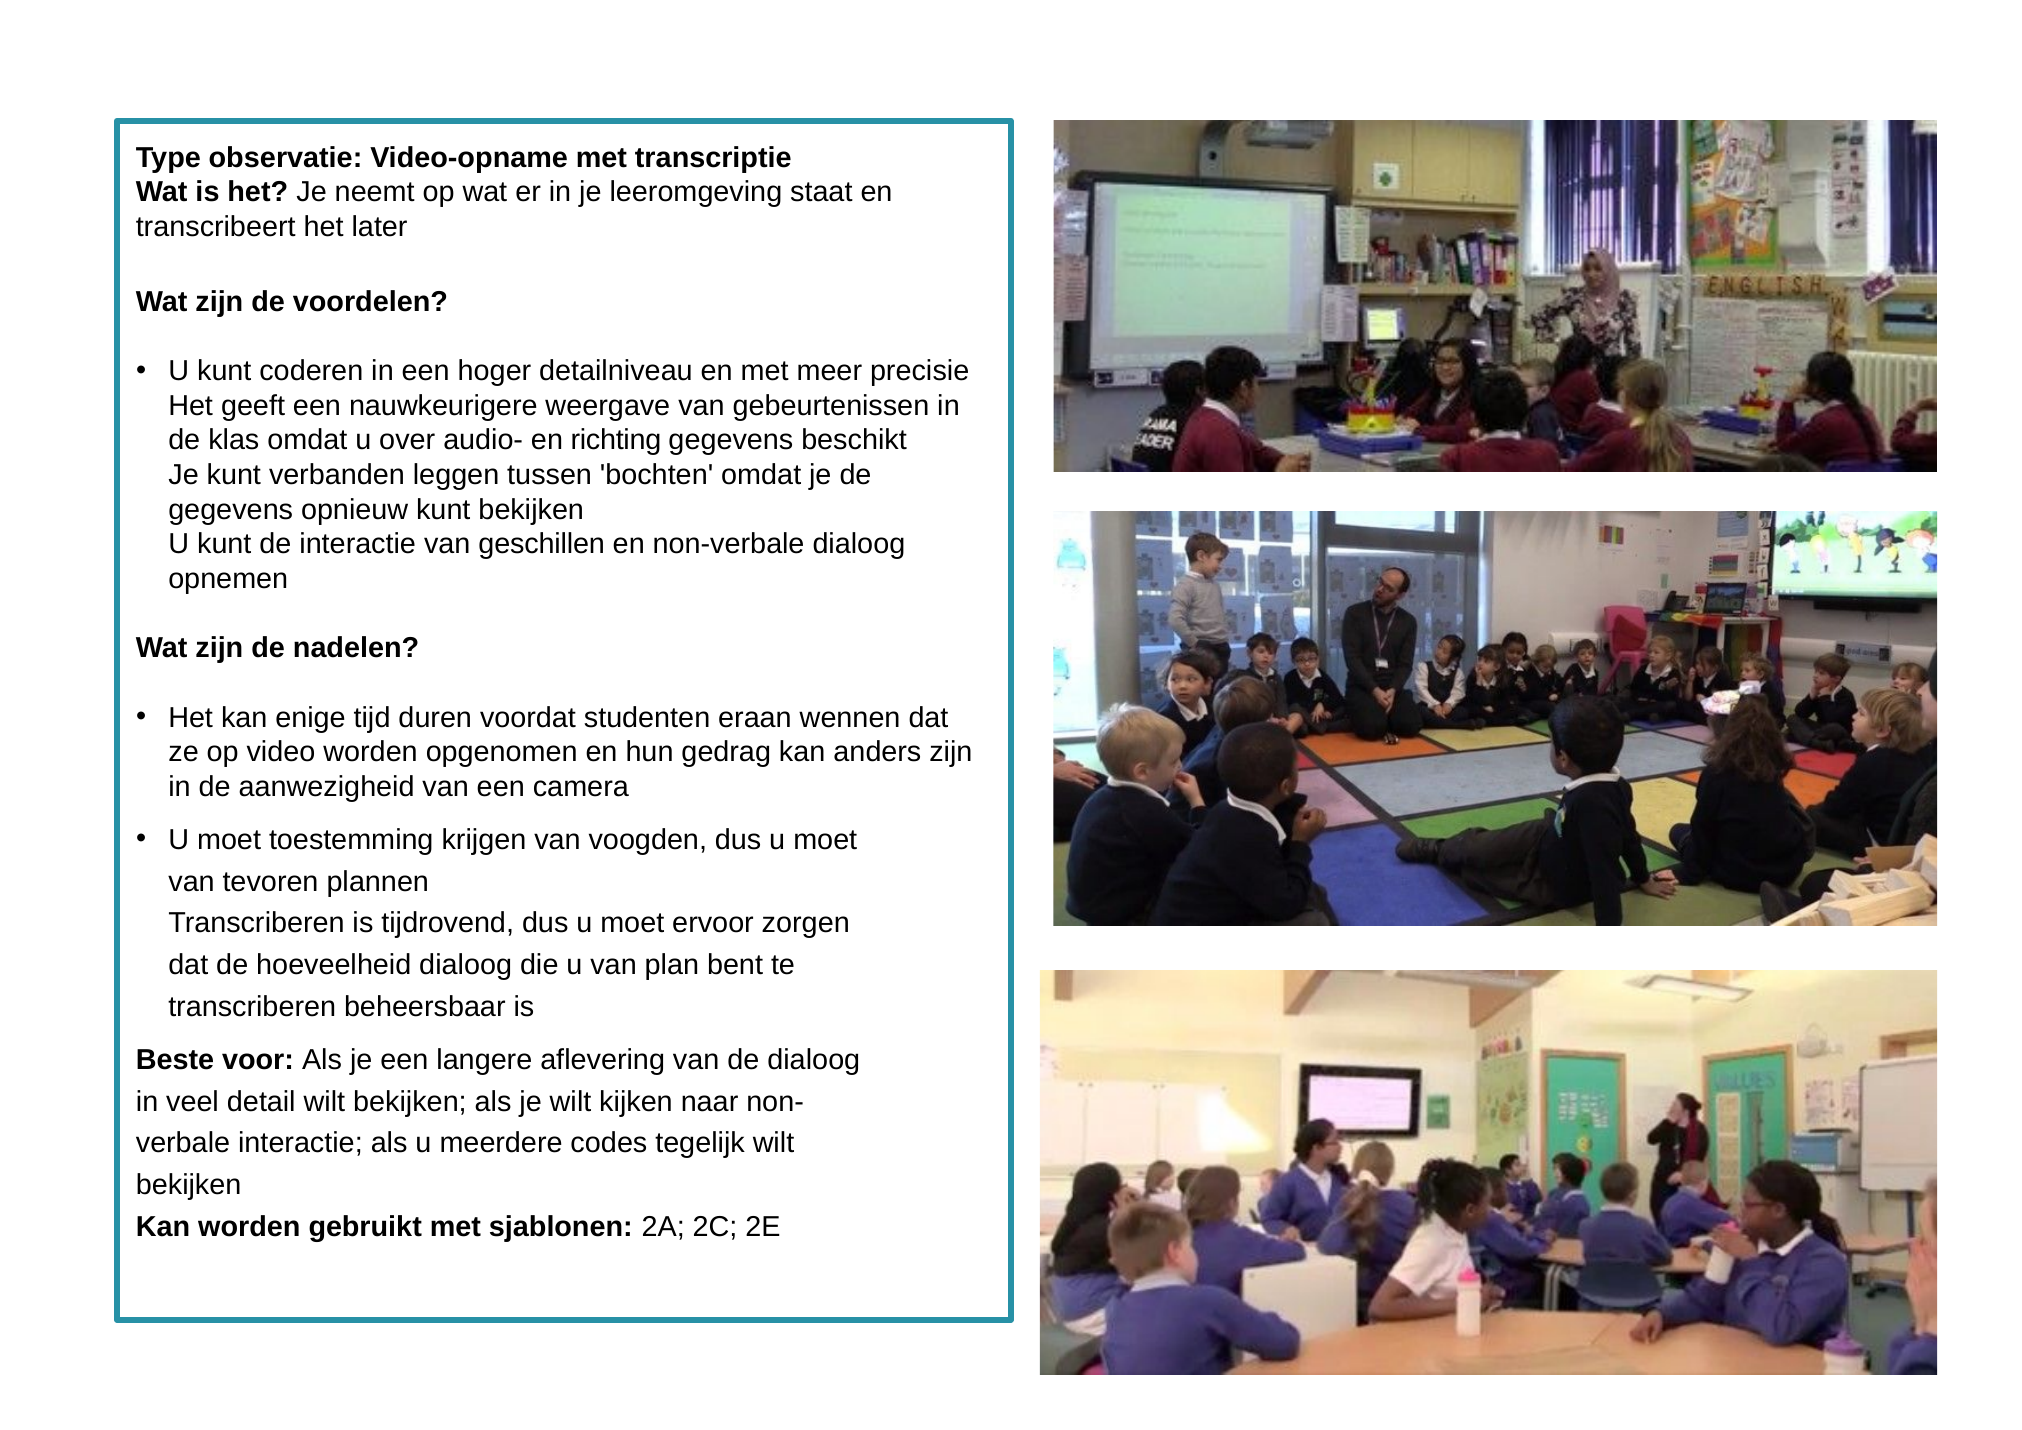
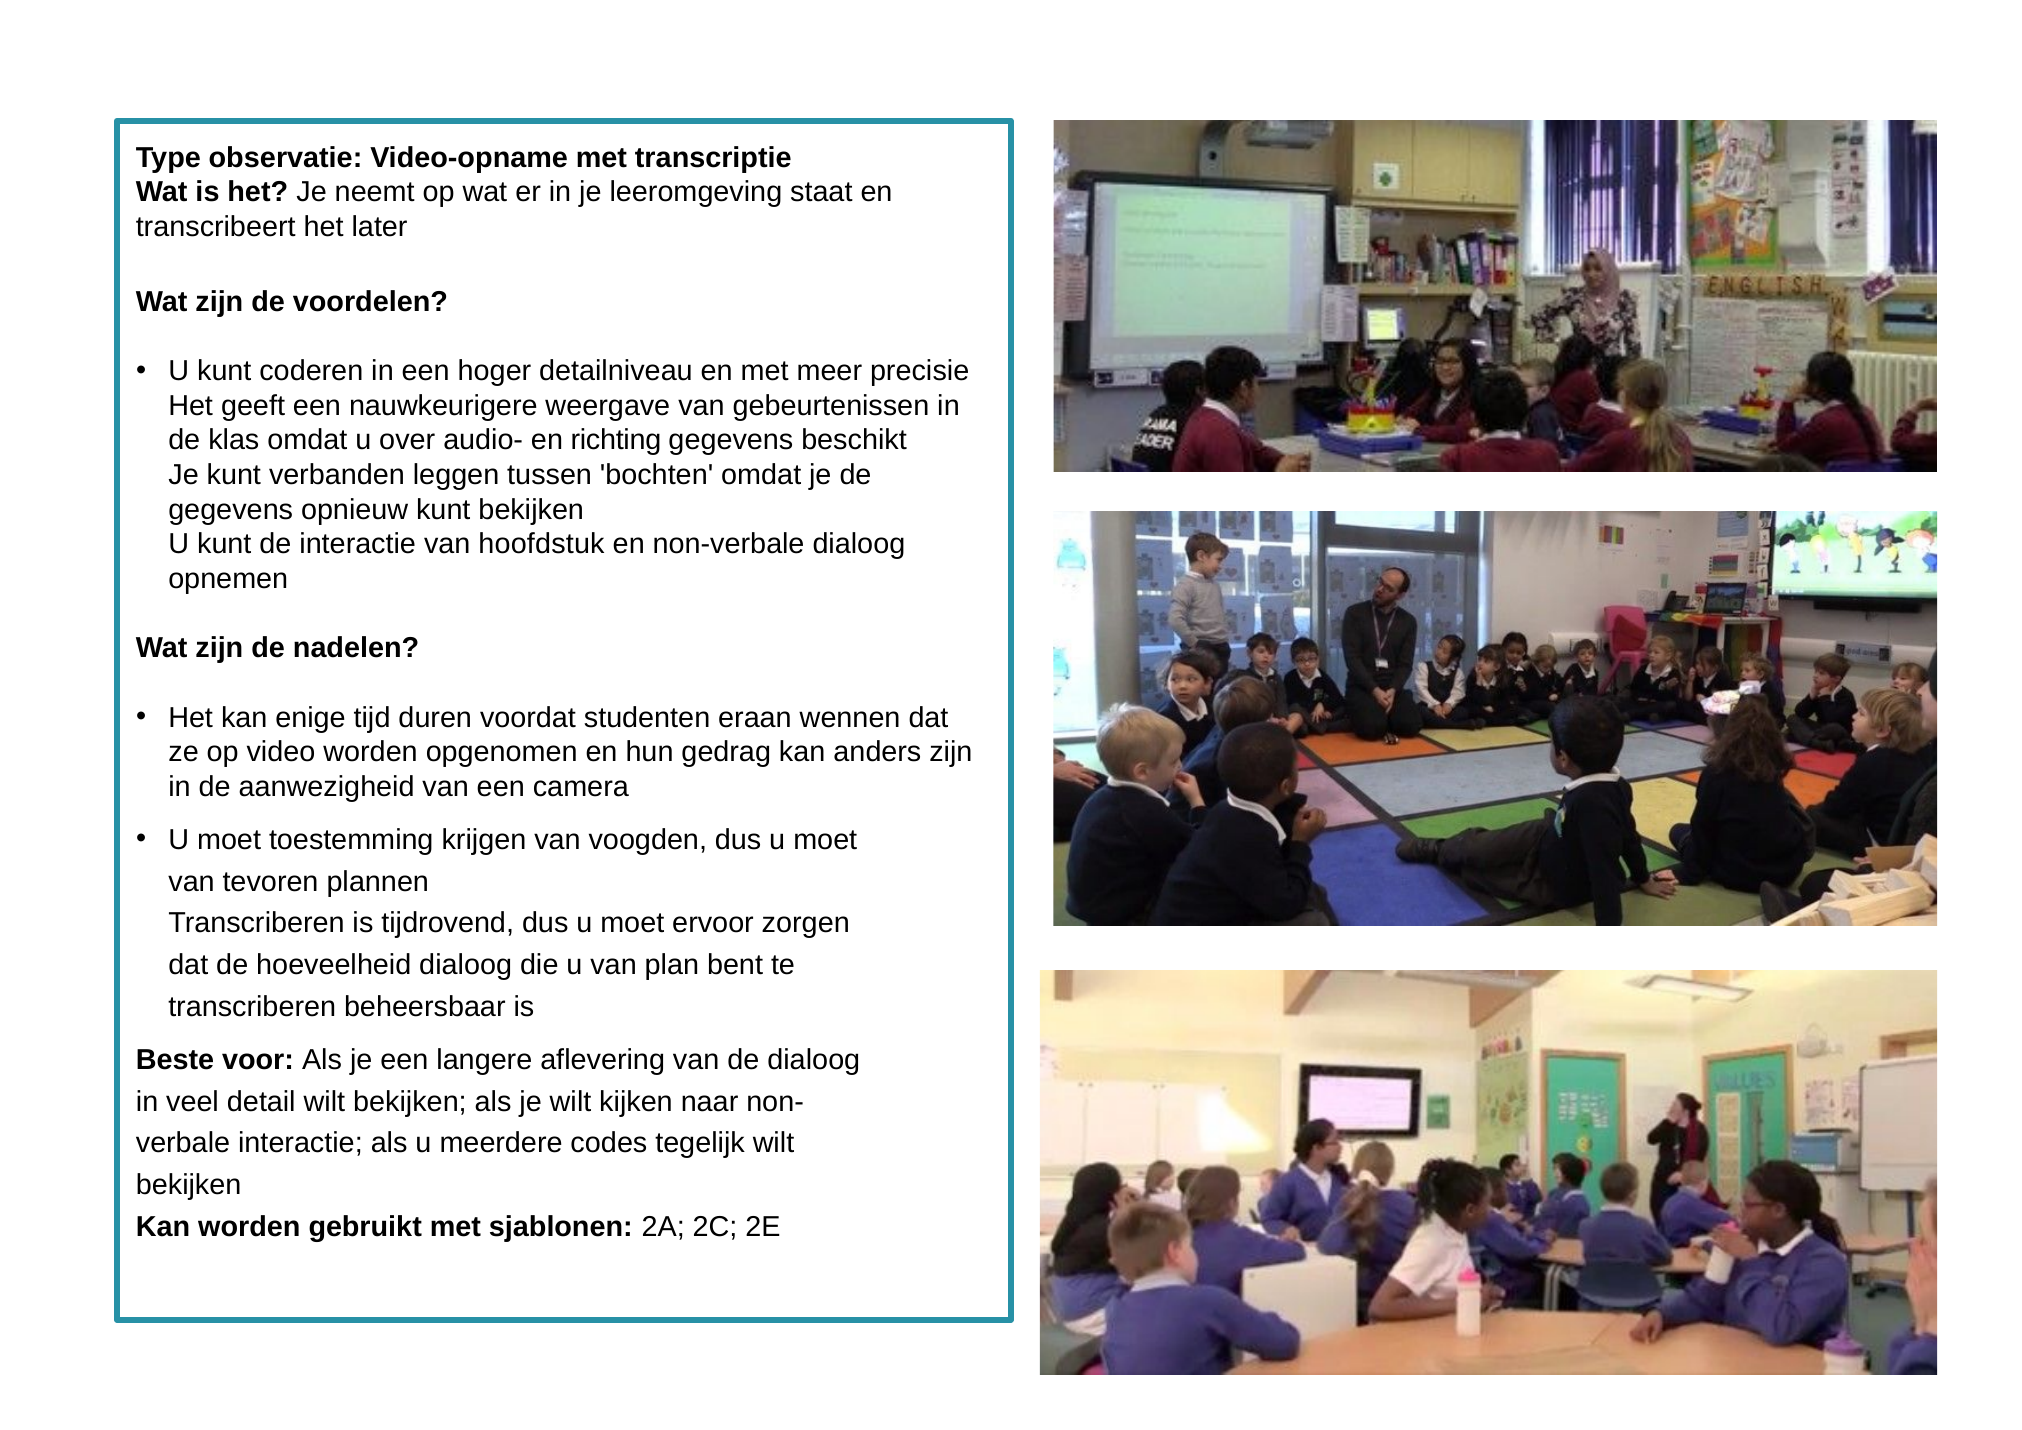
geschillen: geschillen -> hoofdstuk (542, 544)
